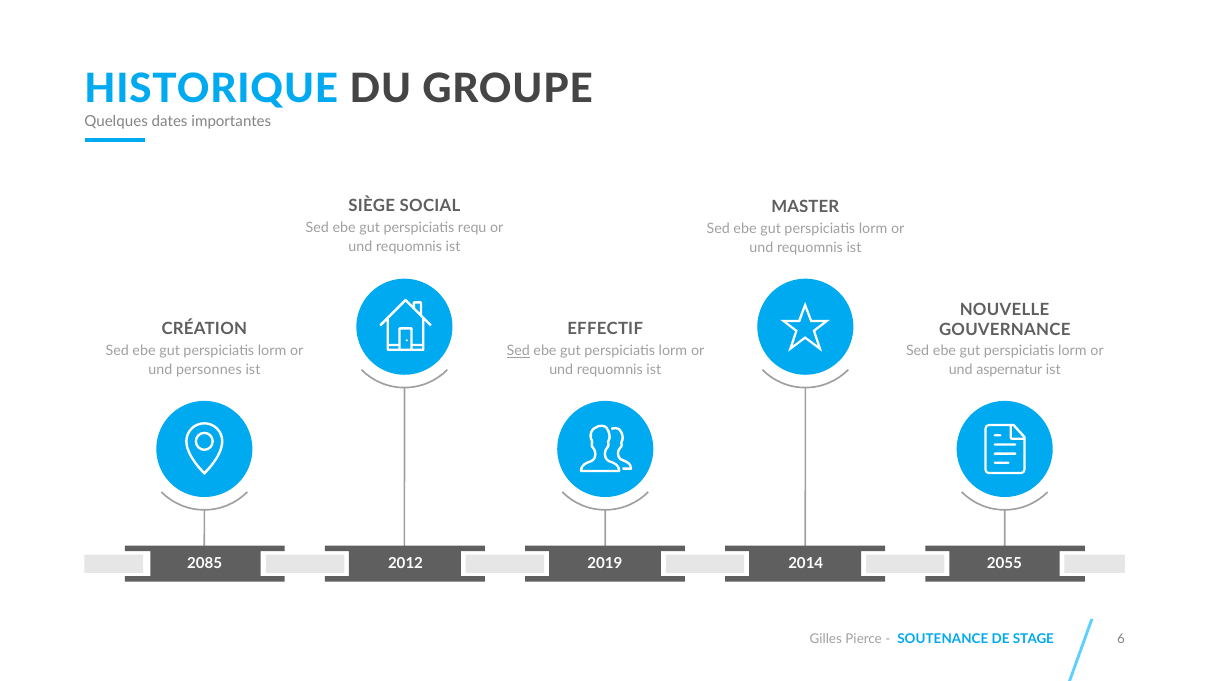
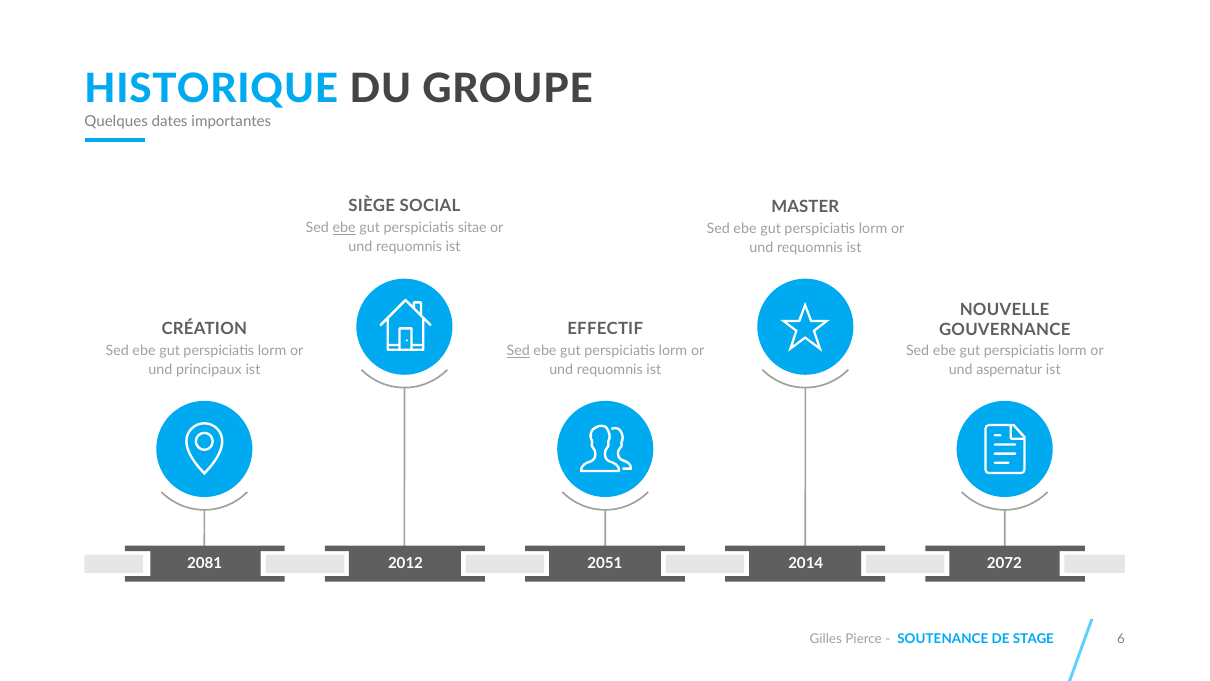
ebe underline: none -> present (344, 228)
requ: requ -> sitae (472, 228)
personnes: personnes -> principaux (209, 370)
2085: 2085 -> 2081 (205, 564)
2019: 2019 -> 2051 (605, 564)
2055: 2055 -> 2072 (1004, 564)
